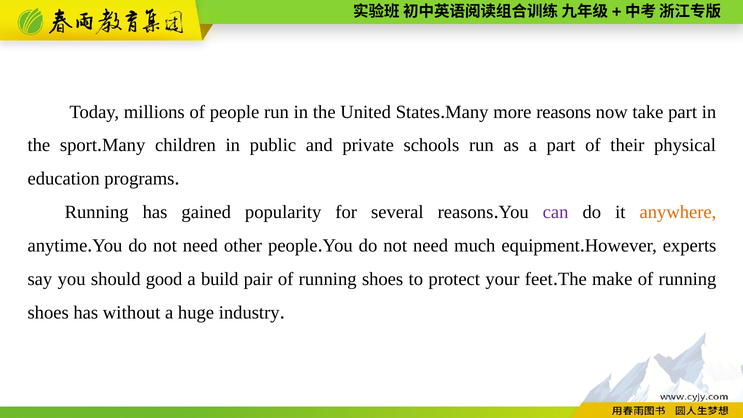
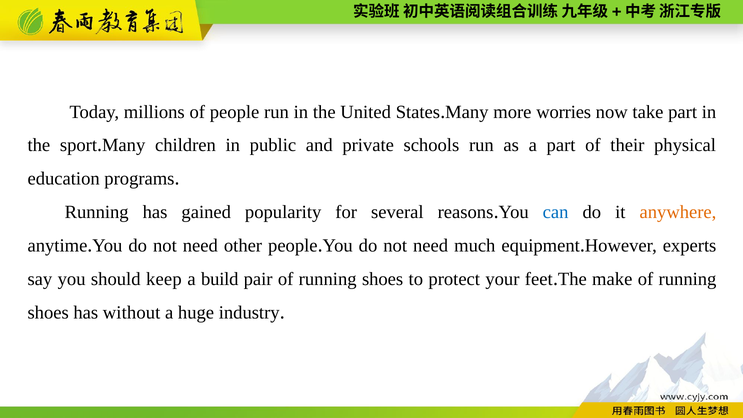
more reasons: reasons -> worries (564, 112)
can colour: purple -> blue (556, 212)
good: good -> keep (164, 279)
